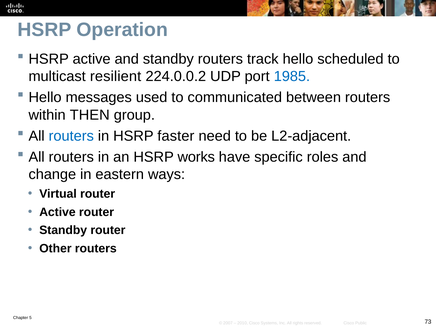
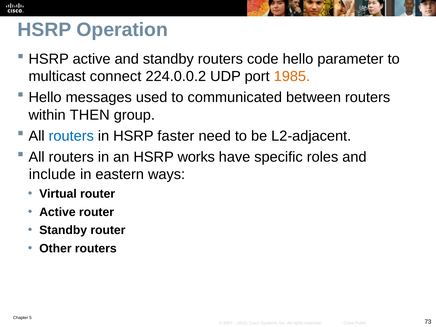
track: track -> code (263, 59)
scheduled: scheduled -> parameter (350, 59)
resilient: resilient -> connect (116, 76)
1985 colour: blue -> orange (292, 76)
change: change -> include (52, 174)
